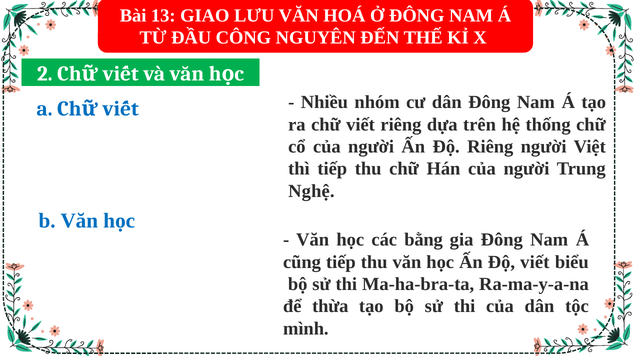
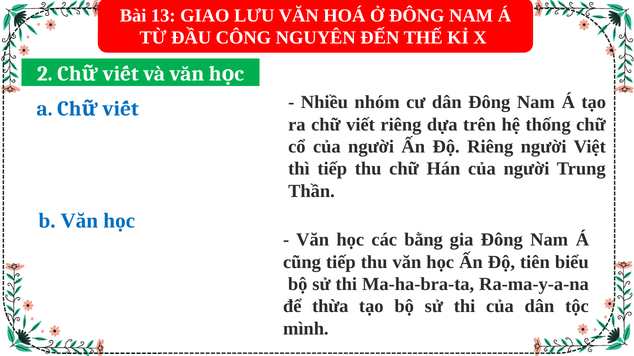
Nghệ: Nghệ -> Thần (311, 191)
Độ viết: viết -> tiên (535, 262)
